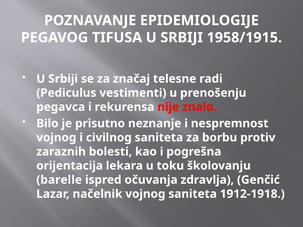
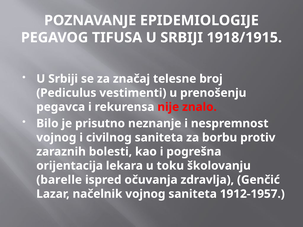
1958/1915: 1958/1915 -> 1918/1915 (244, 38)
radi: radi -> broj (211, 79)
1912-1918: 1912-1918 -> 1912-1957 (252, 194)
